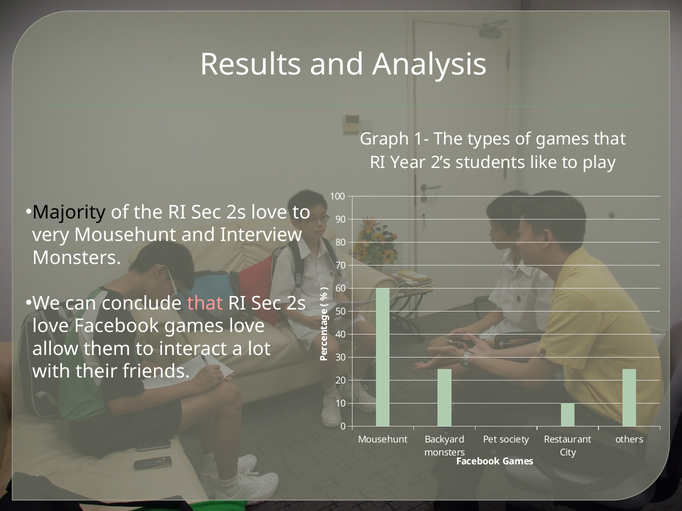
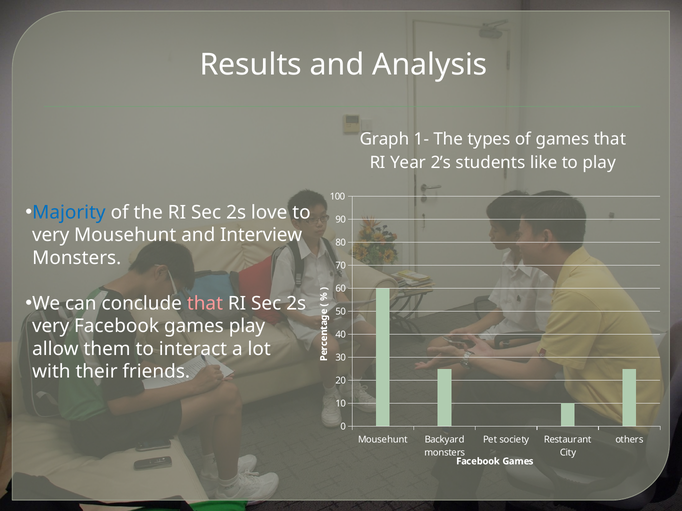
Majority colour: black -> blue (69, 213)
love: love -> very (51, 326)
games love: love -> play (247, 326)
